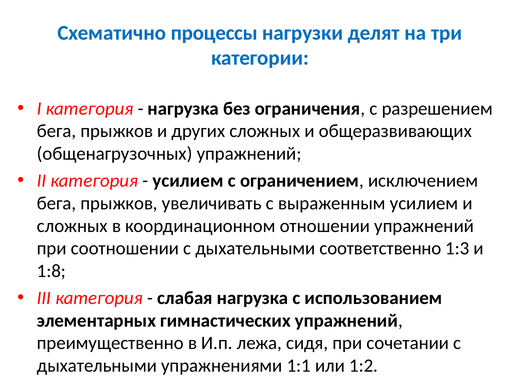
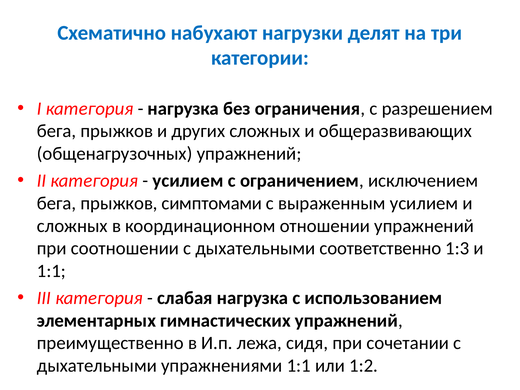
процессы: процессы -> набухают (214, 33)
увеличивать: увеличивать -> симптомами (212, 203)
1:8: 1:8 -> 1:1 (51, 271)
